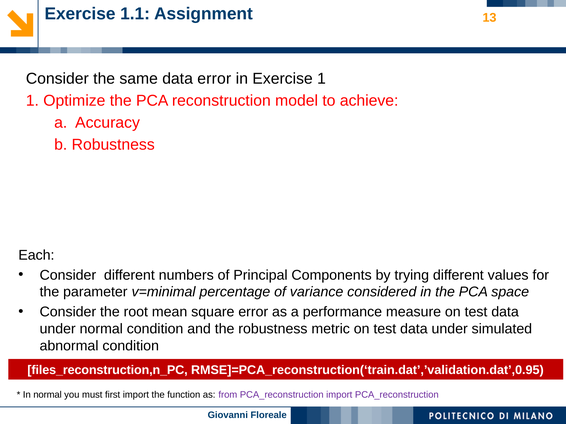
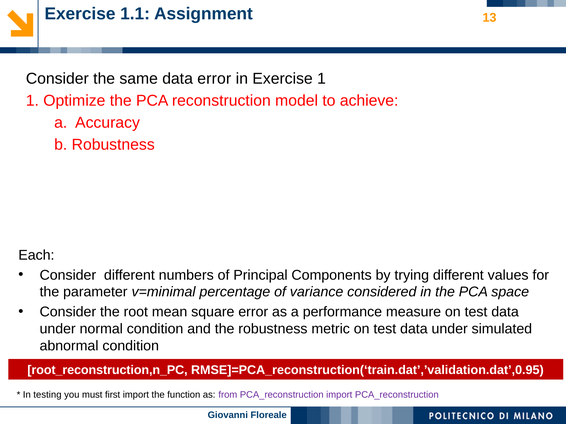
files_reconstruction,n_PC: files_reconstruction,n_PC -> root_reconstruction,n_PC (108, 371)
In normal: normal -> testing (47, 395)
